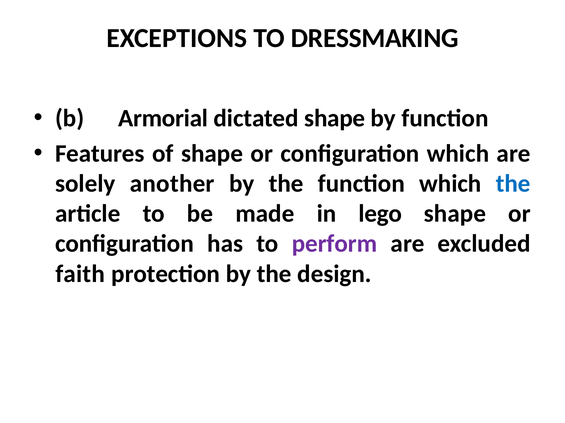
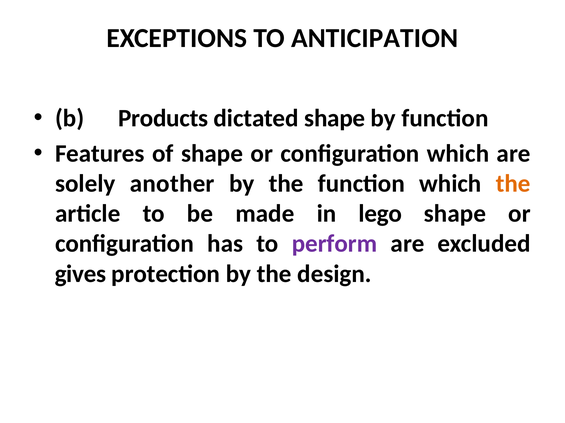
DRESSMAKING: DRESSMAKING -> ANTICIPATION (375, 38)
Armorial: Armorial -> Products (163, 119)
the colour: blue -> orange (513, 184)
faith: faith -> gives (80, 274)
